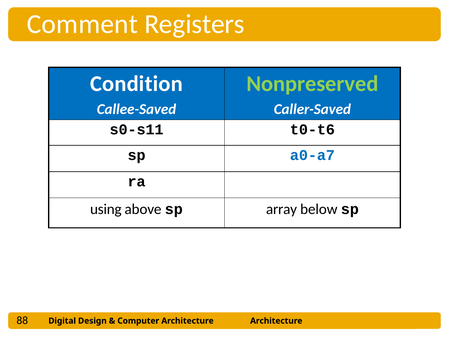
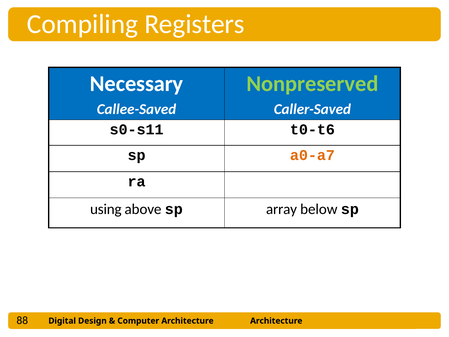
Comment: Comment -> Compiling (83, 24)
Condition: Condition -> Necessary (137, 84)
a0-a7 colour: blue -> orange (312, 155)
